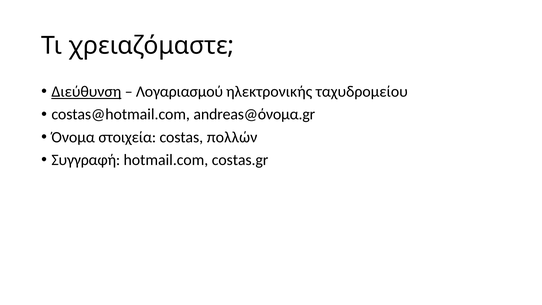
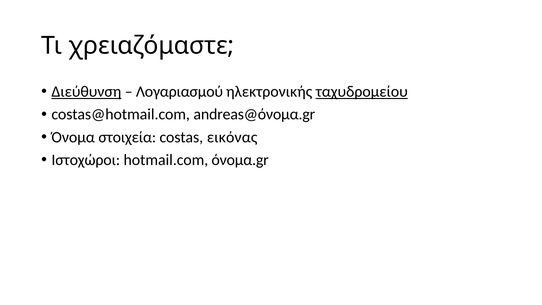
ταχυδρομείου underline: none -> present (362, 92)
πολλών: πολλών -> εικόνας (232, 137)
Συγγραφή: Συγγραφή -> Ιστοχώροι (86, 160)
costas.gr: costas.gr -> όνομα.gr (240, 160)
